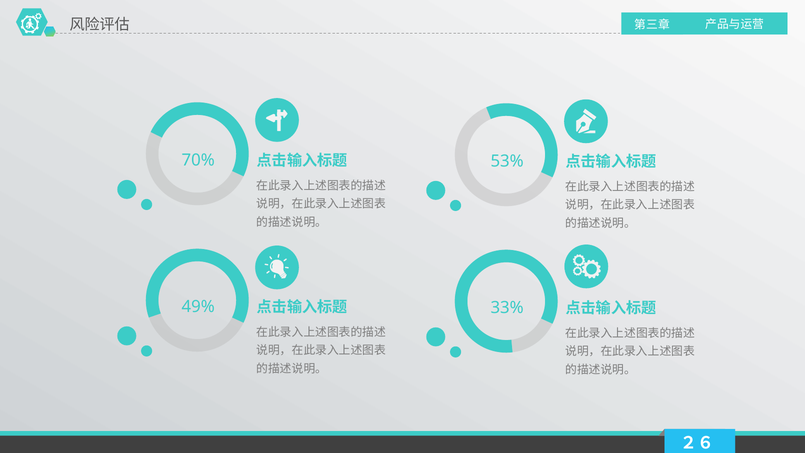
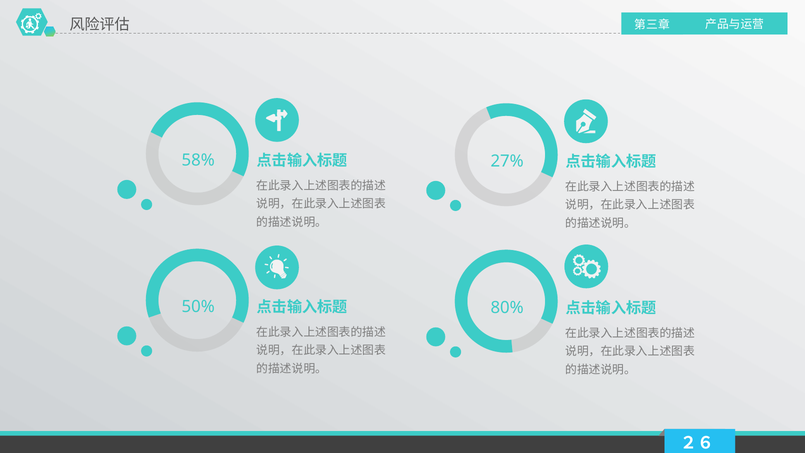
70%: 70% -> 58% (198, 160)
53%: 53% -> 27% (507, 161)
49%: 49% -> 50% (198, 306)
33%: 33% -> 80% (507, 307)
